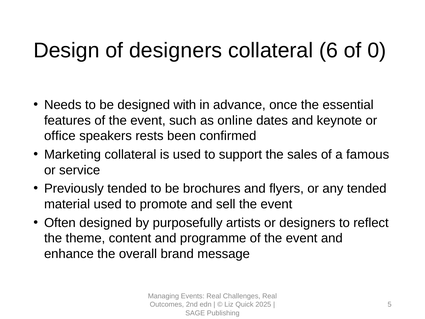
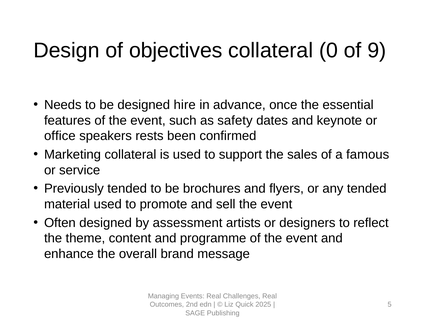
of designers: designers -> objectives (176, 51)
6: 6 -> 0 (328, 51)
0: 0 -> 9 (377, 51)
with: with -> hire (185, 105)
online: online -> safety (235, 120)
purposefully: purposefully -> assessment (188, 223)
